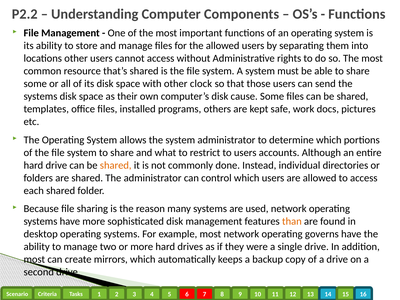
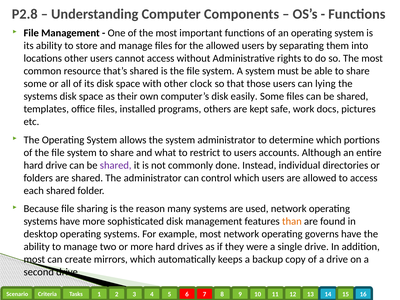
P2.2: P2.2 -> P2.8 (25, 14)
send: send -> lying (325, 84)
cause: cause -> easily (244, 96)
shared colour: orange -> purple (116, 165)
